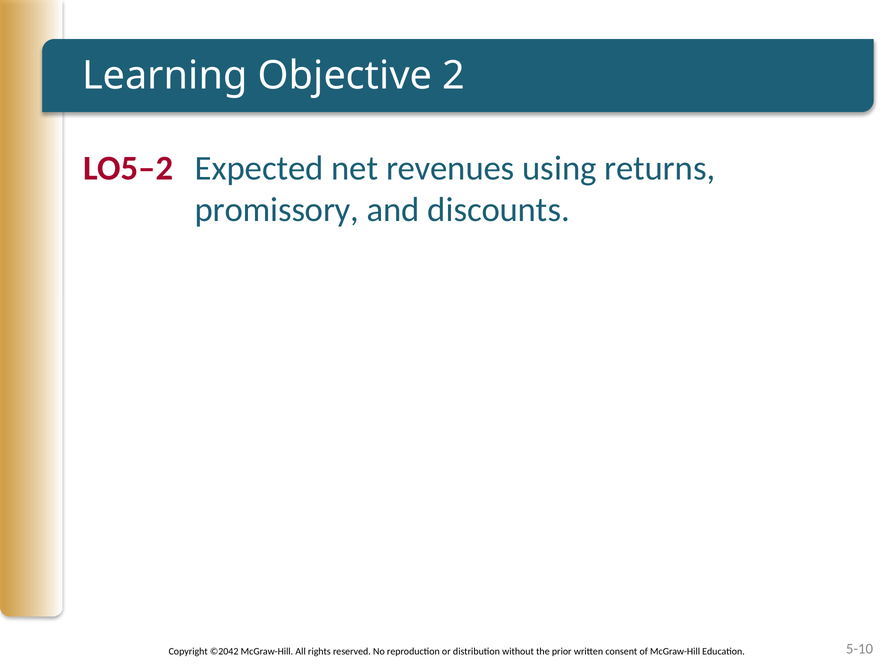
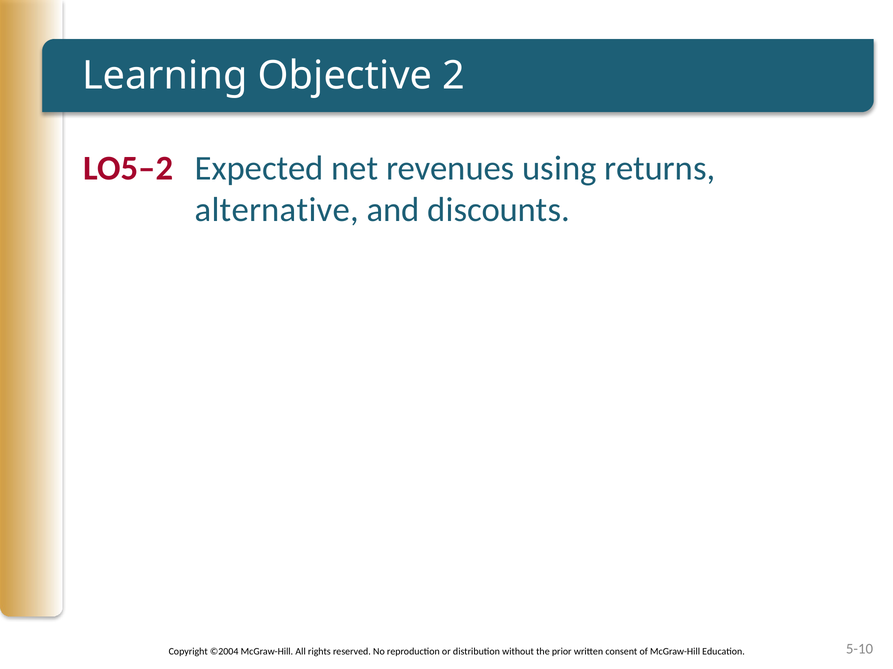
promissory: promissory -> alternative (277, 210)
©2042: ©2042 -> ©2004 (224, 652)
